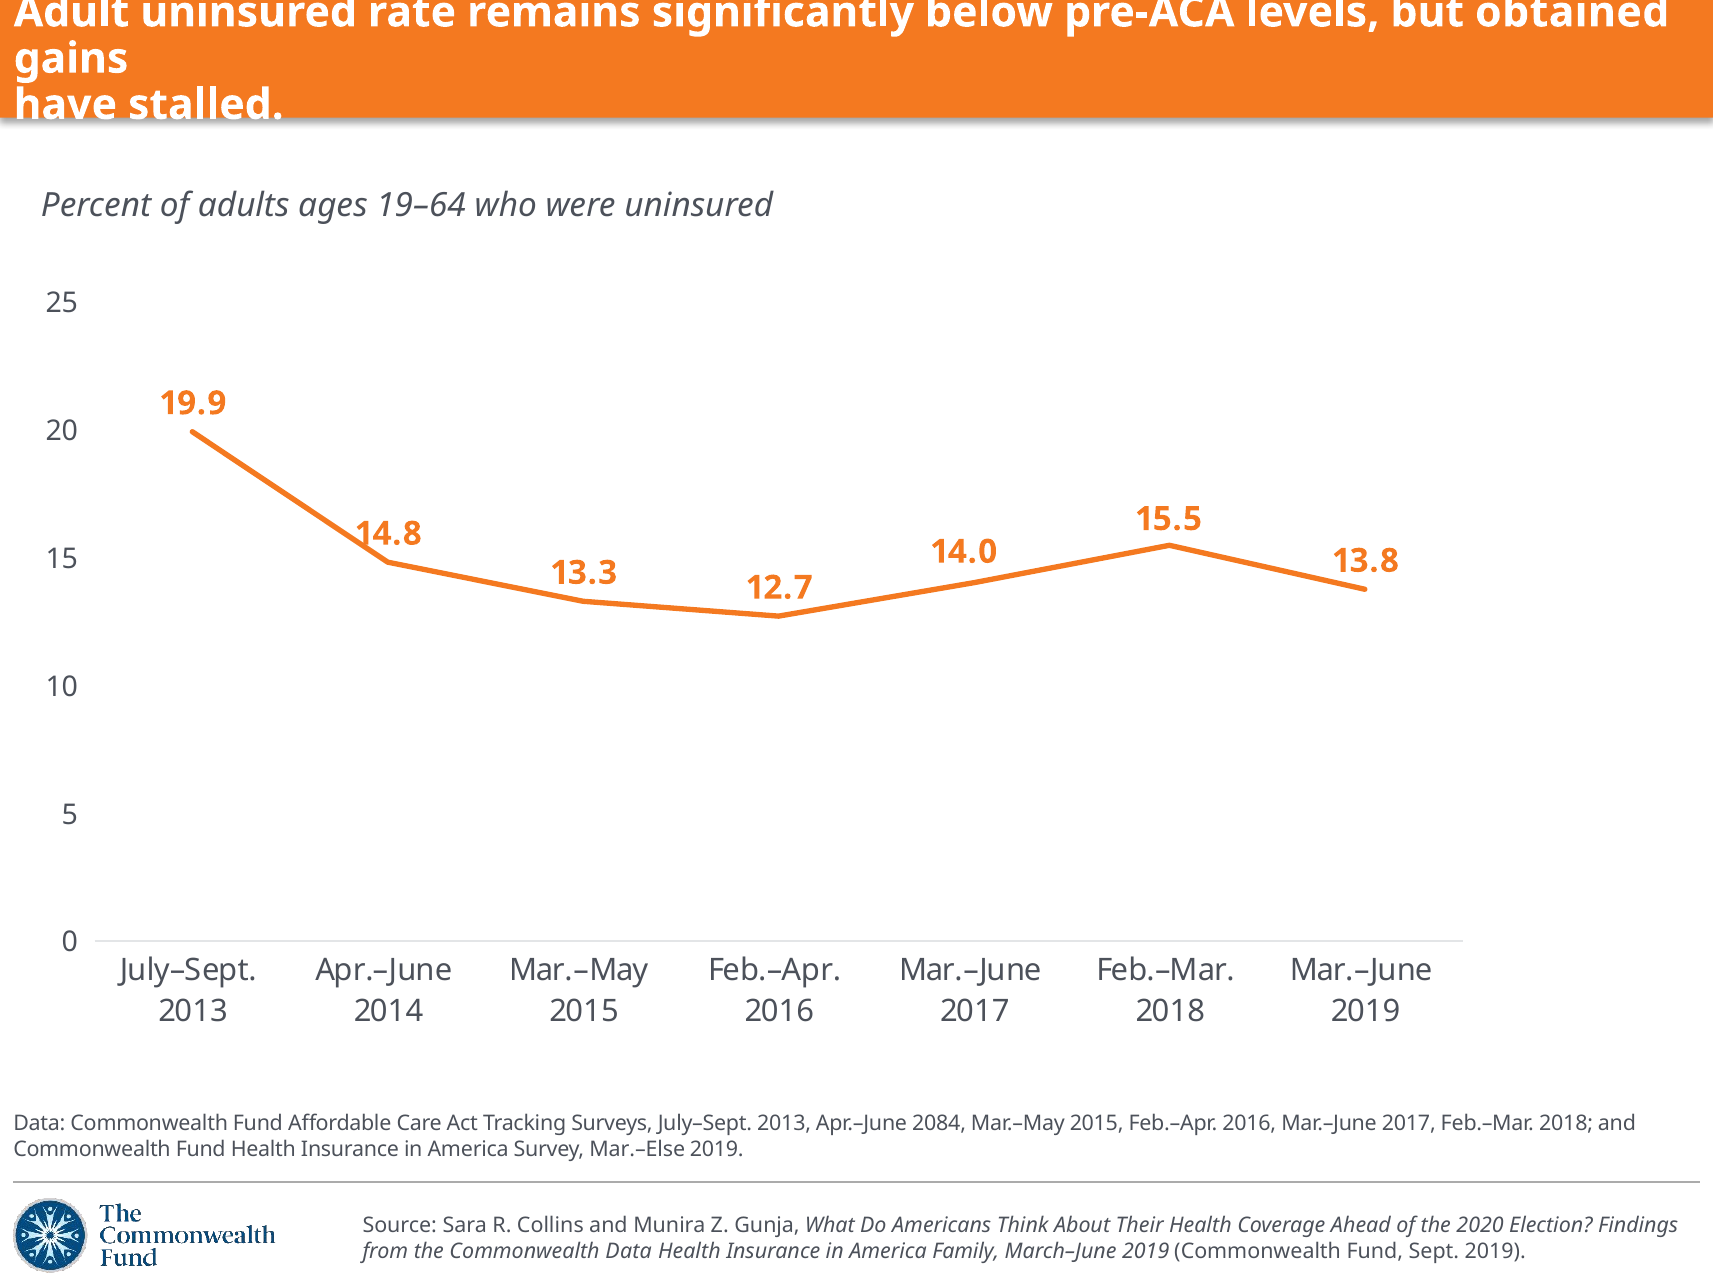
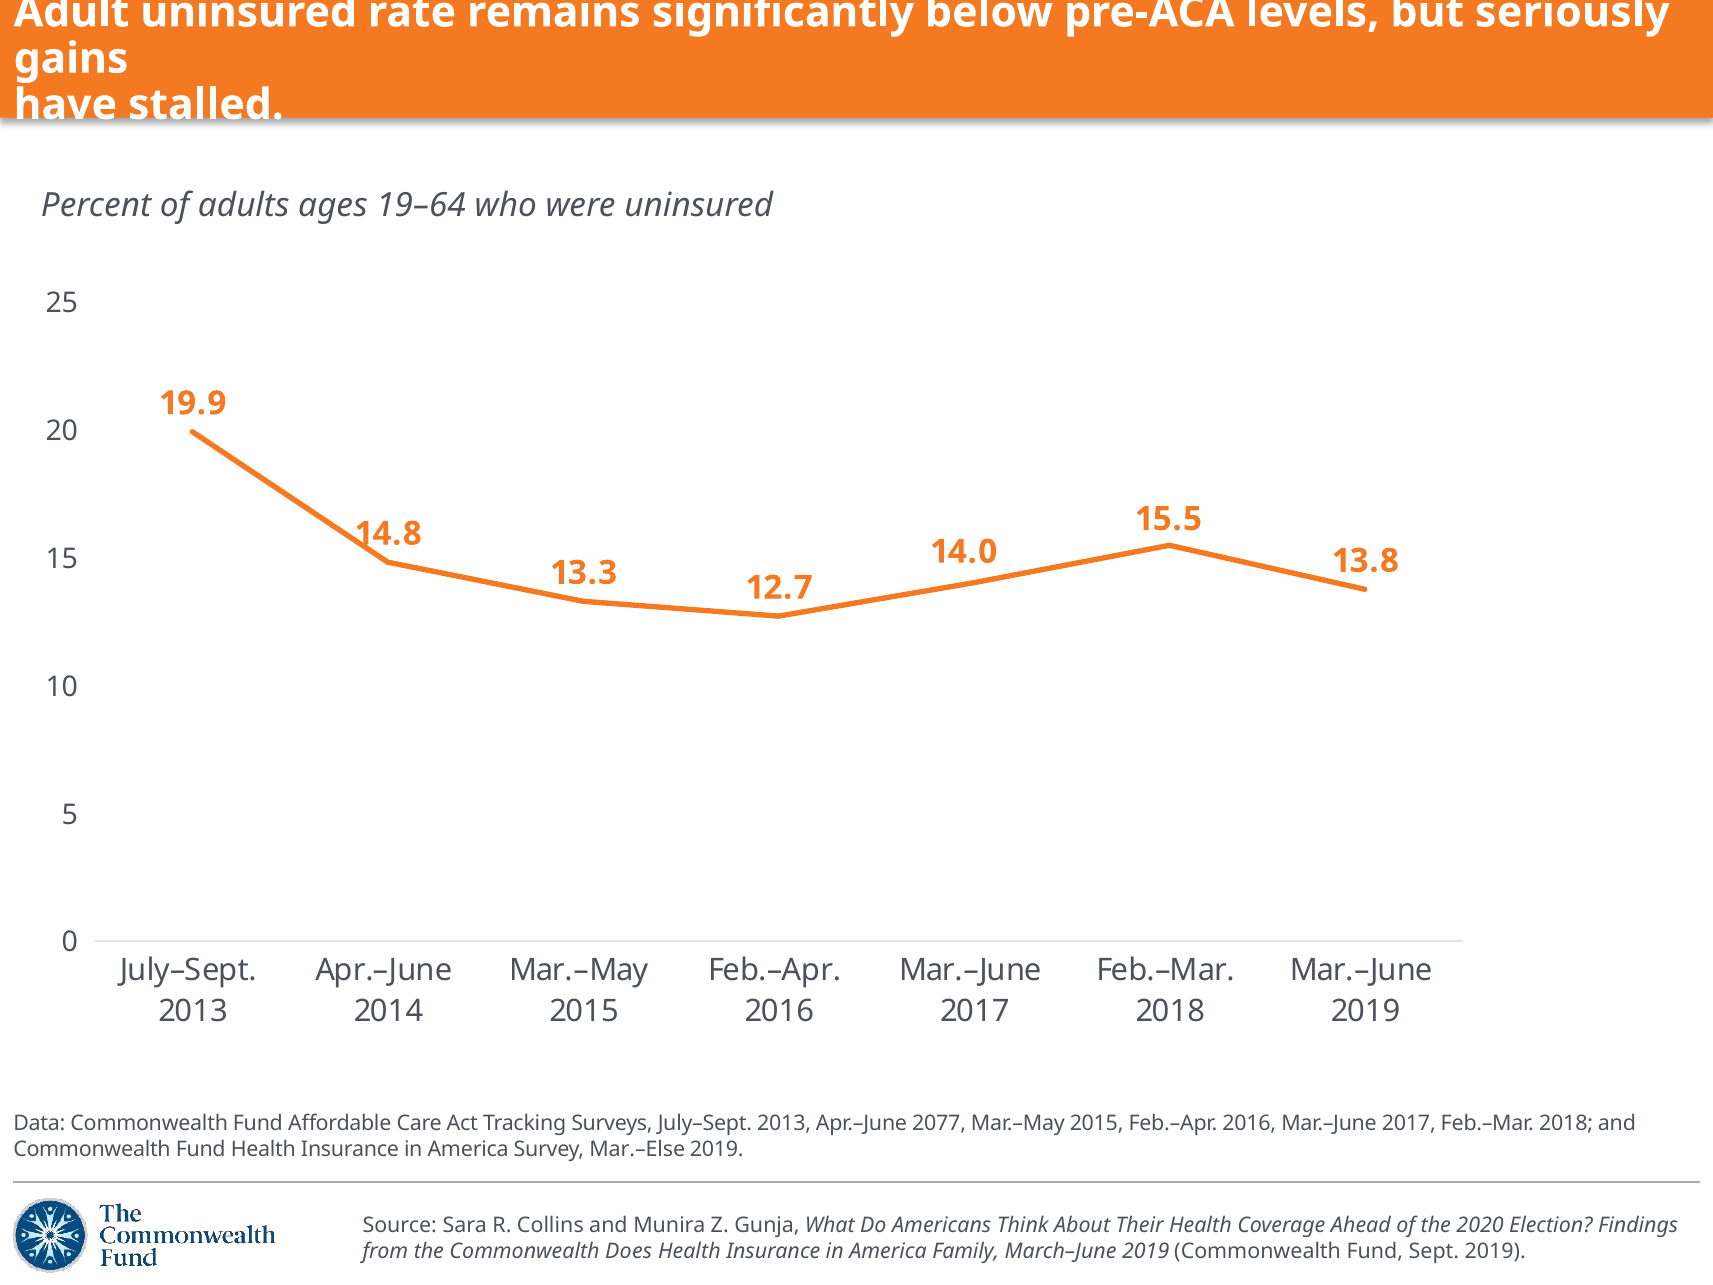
obtained: obtained -> seriously (1572, 12)
2084: 2084 -> 2077 (939, 1123)
Commonwealth Data: Data -> Does (629, 1251)
